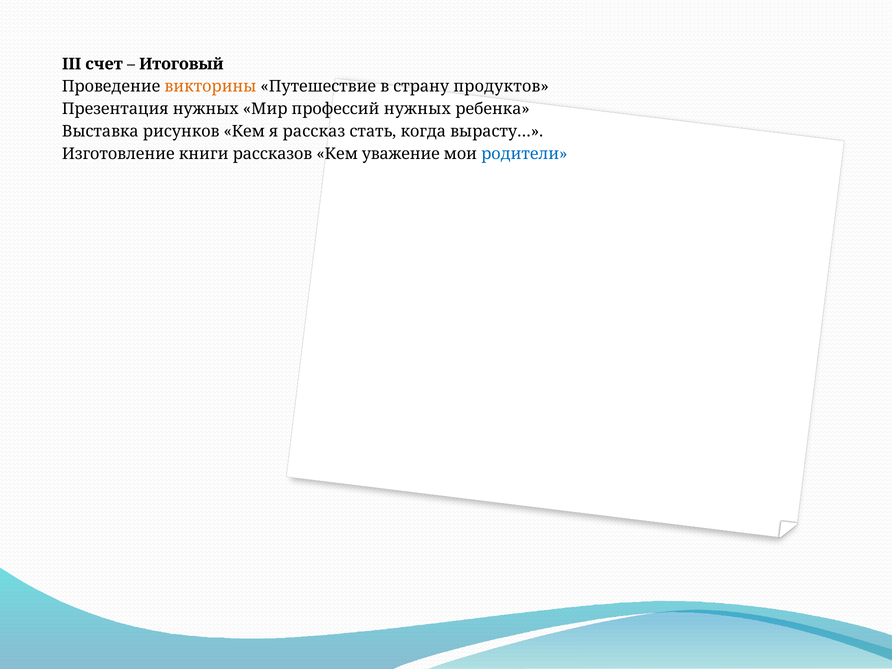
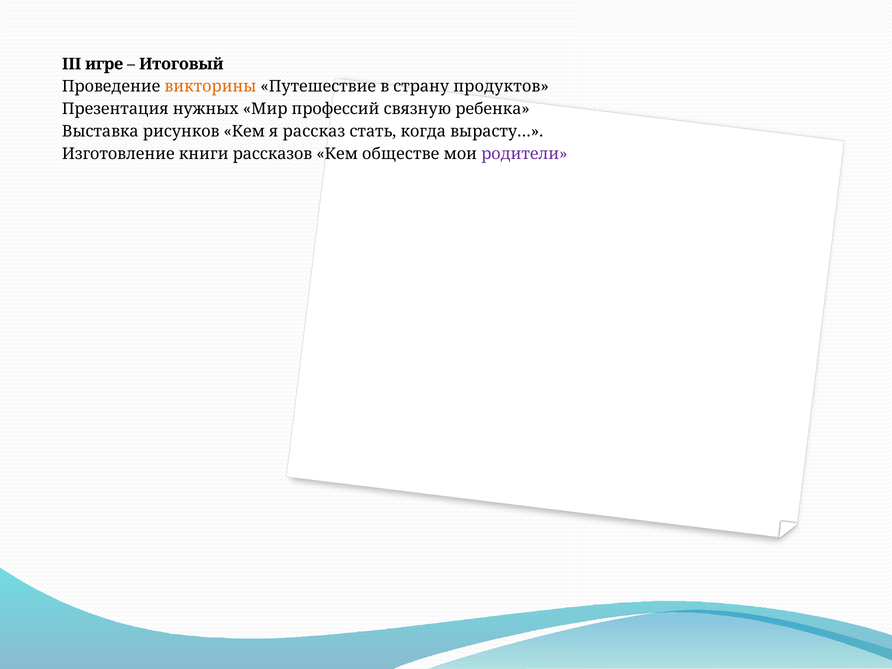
счет: счет -> игре (104, 64)
профессий нужных: нужных -> связную (417, 109)
уважение: уважение -> обществе (401, 154)
родители colour: blue -> purple (524, 154)
